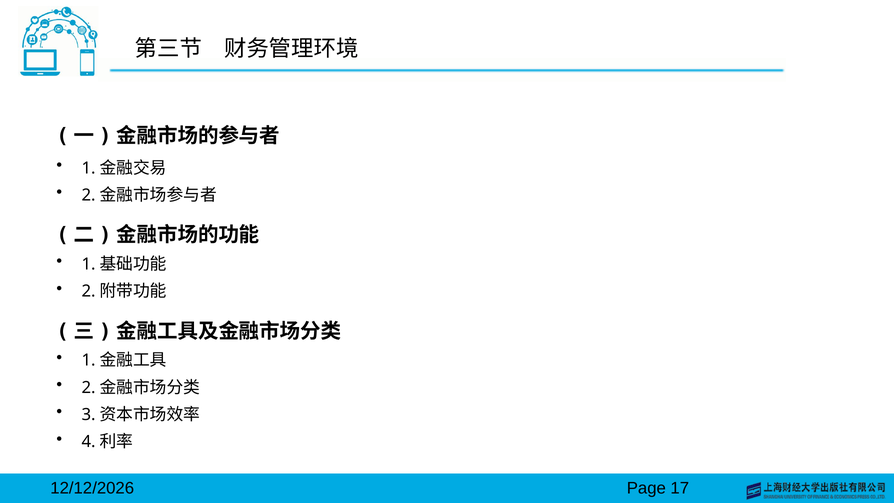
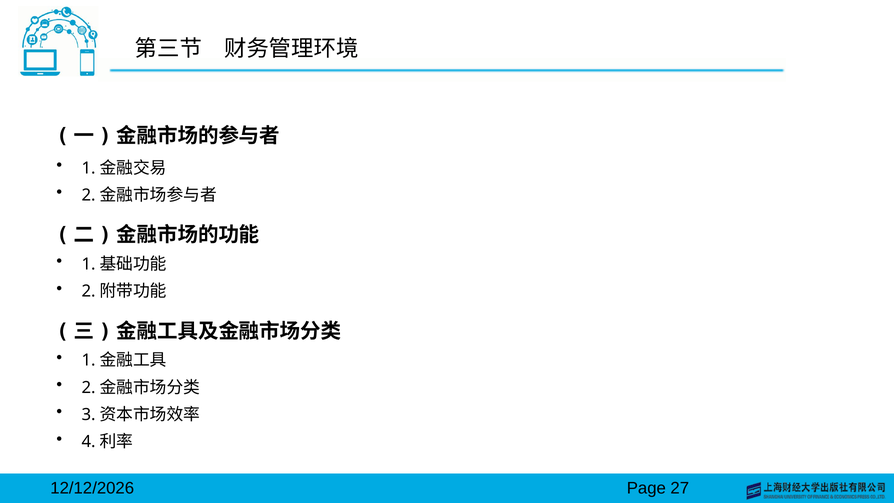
17: 17 -> 27 (680, 488)
